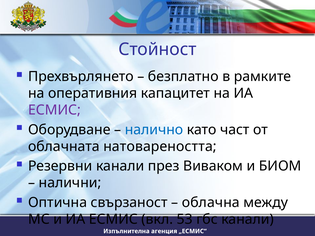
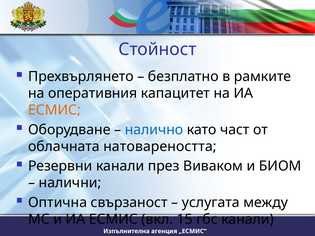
ЕСМИС colour: purple -> orange (54, 110)
облачна: облачна -> услугата (211, 203)
53: 53 -> 15 (185, 219)
